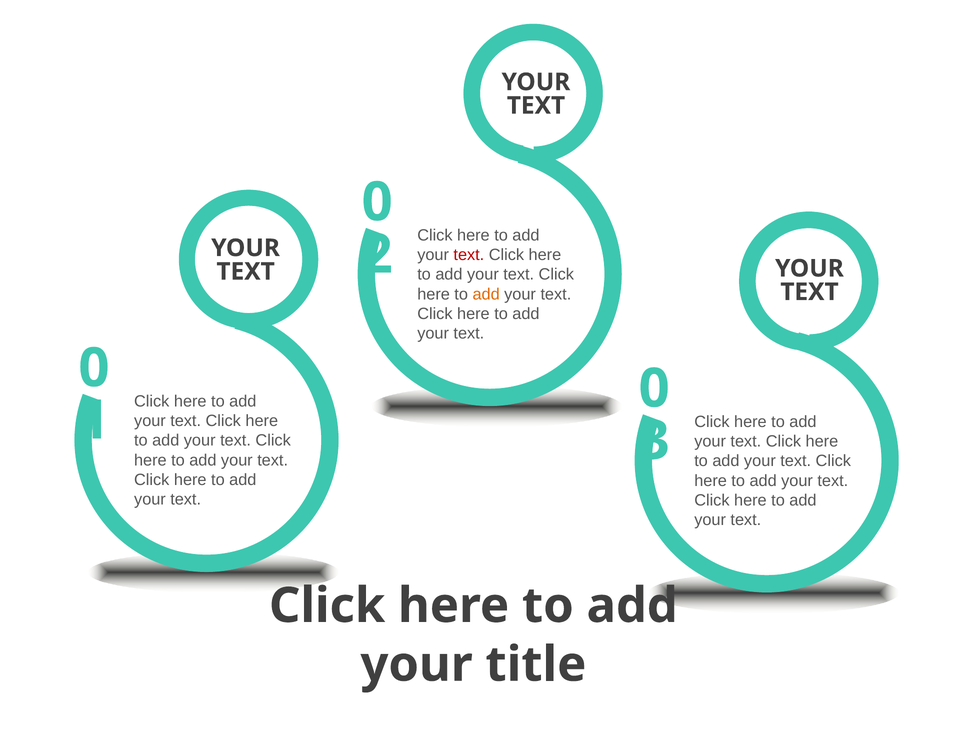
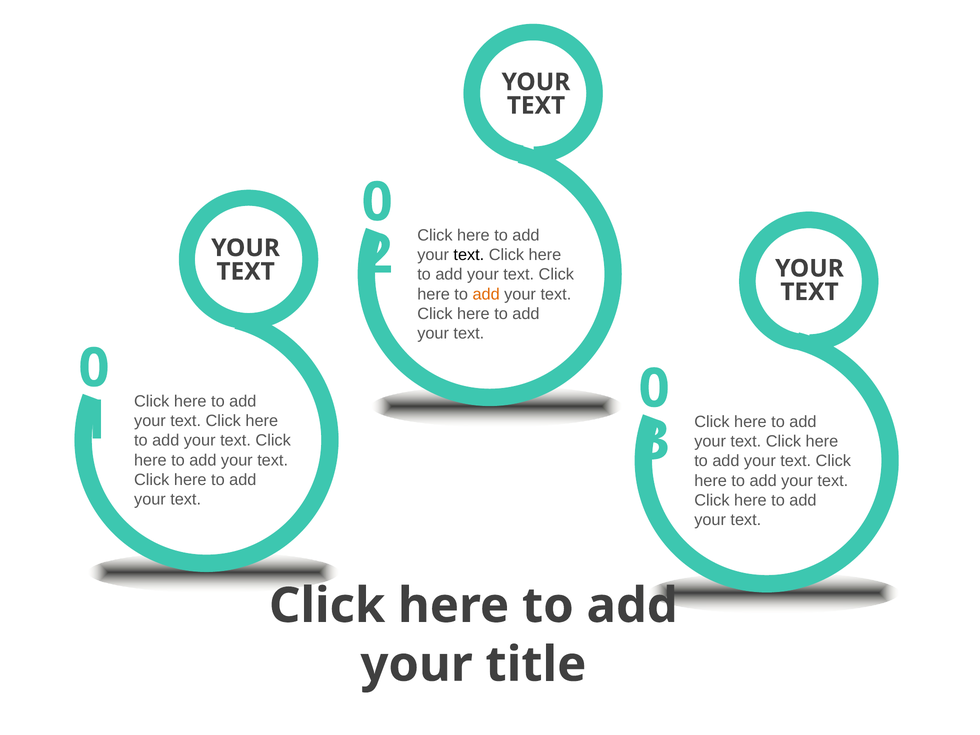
text colour: red -> black (469, 255)
